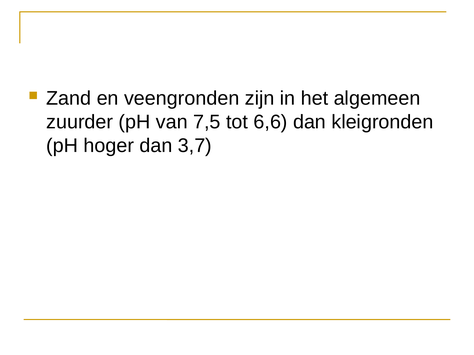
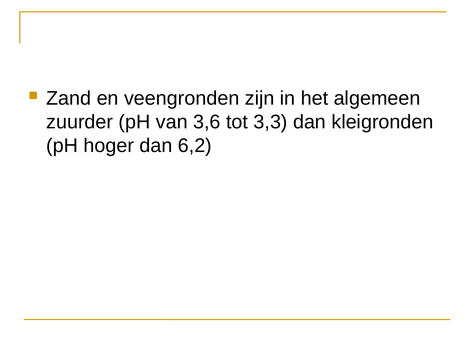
7,5: 7,5 -> 3,6 (207, 122)
6,6: 6,6 -> 3,3 (271, 122)
3,7: 3,7 -> 6,2 (195, 146)
